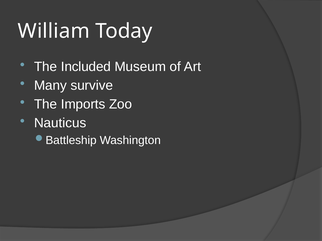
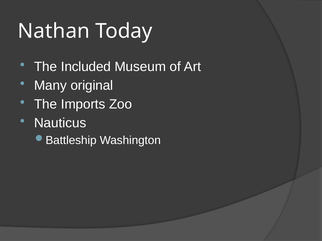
William: William -> Nathan (54, 31)
survive: survive -> original (92, 86)
